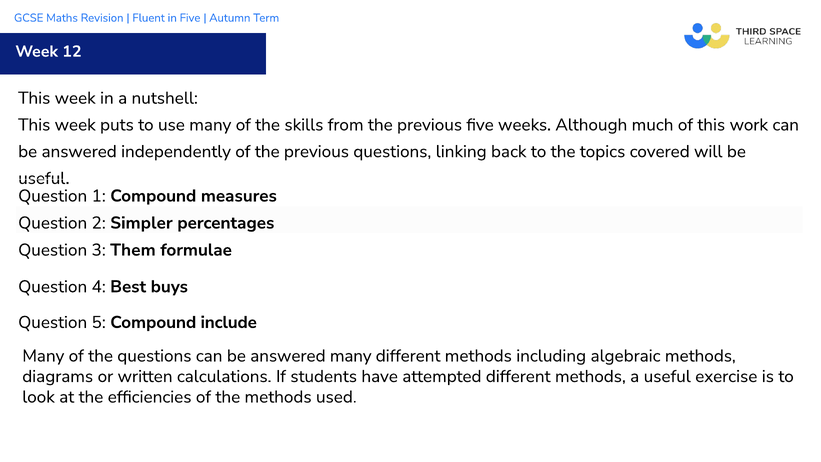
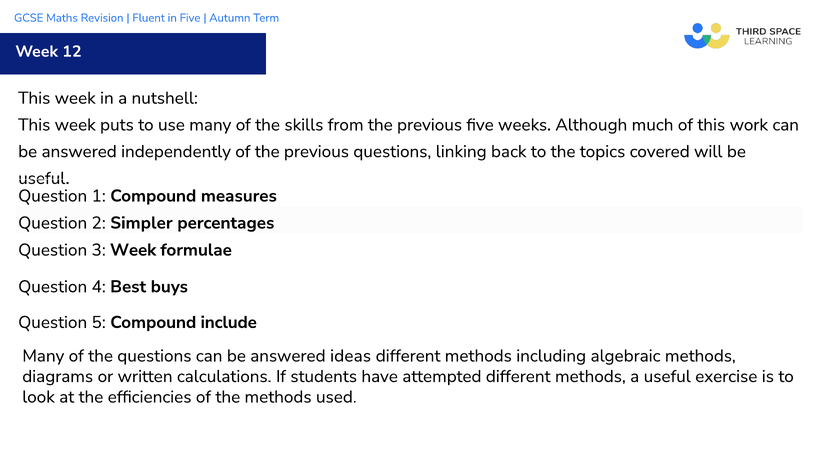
3 Them: Them -> Week (133, 250)
answered many: many -> ideas (351, 356)
